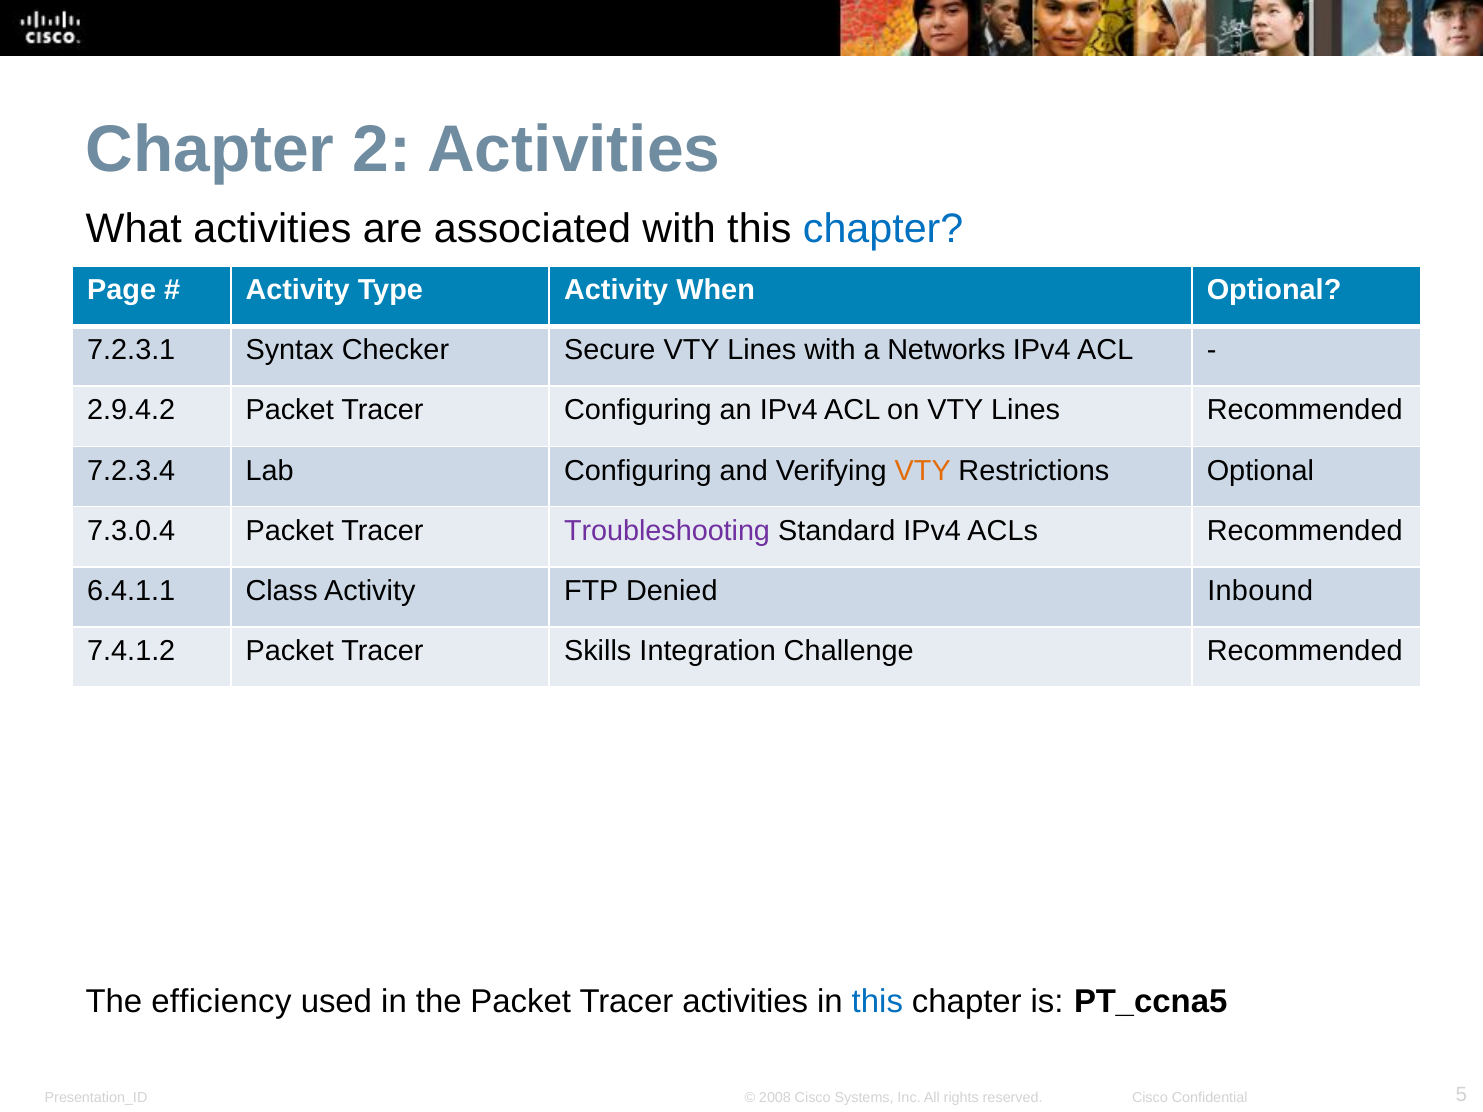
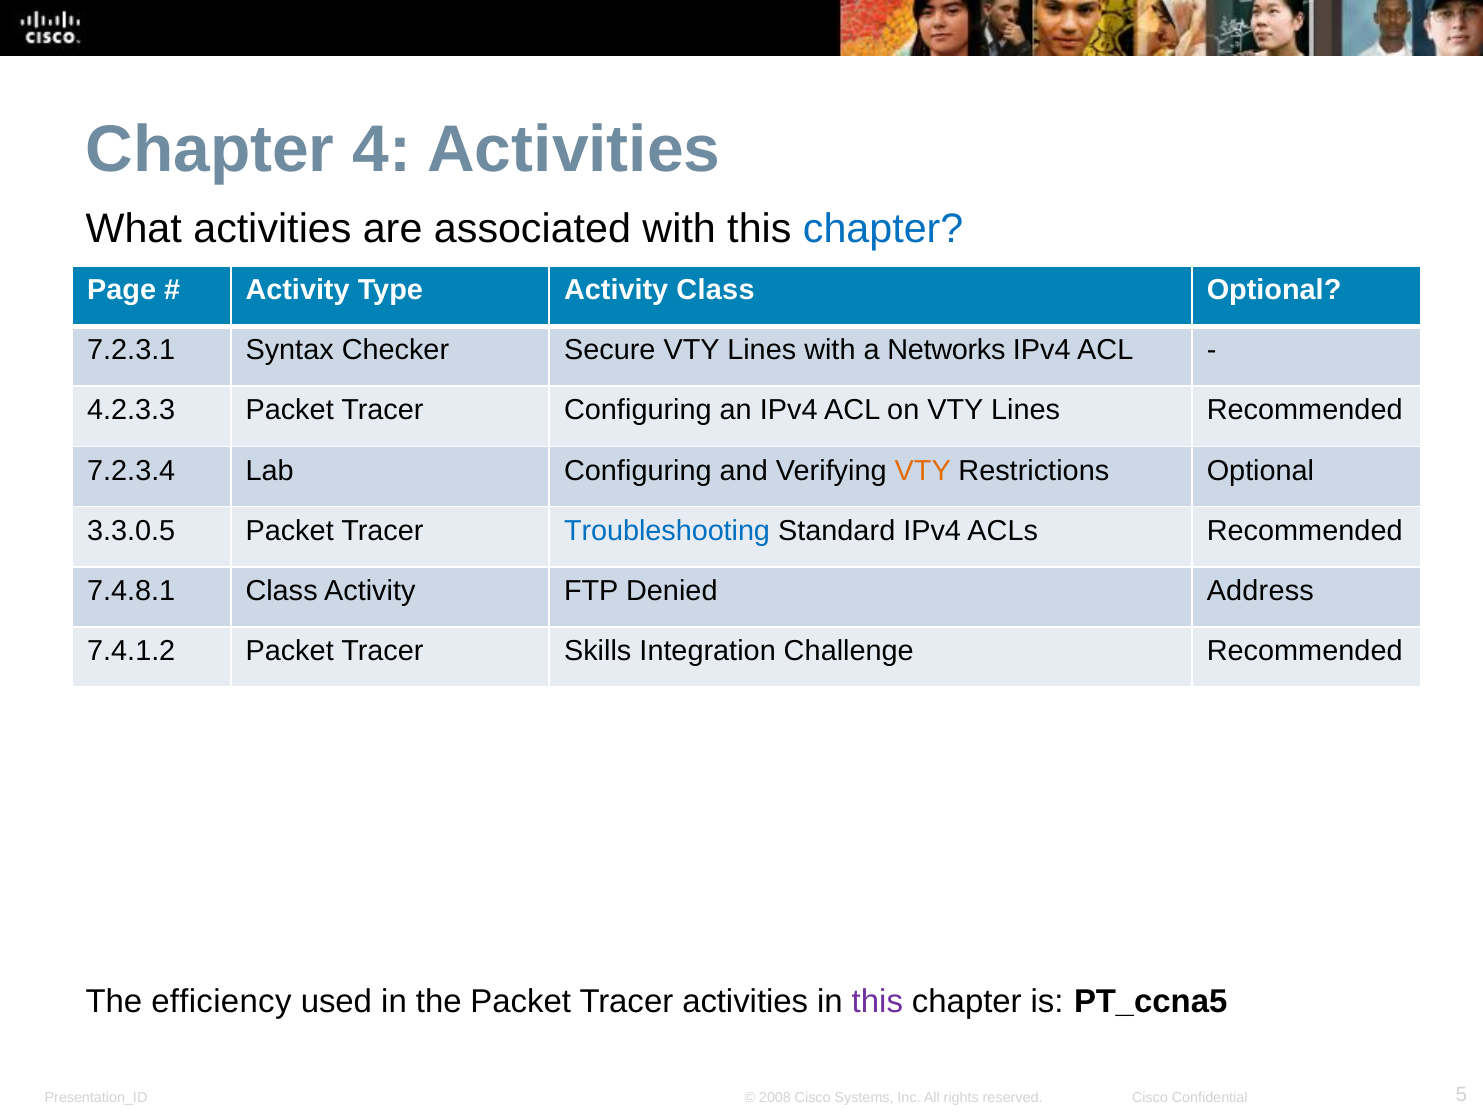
2: 2 -> 4 (382, 150)
Activity When: When -> Class (716, 290)
2.9.4.2: 2.9.4.2 -> 4.2.3.3 (131, 411)
7.3.0.4: 7.3.0.4 -> 3.3.0.5 (131, 531)
Troubleshooting colour: purple -> blue (667, 531)
6.4.1.1: 6.4.1.1 -> 7.4.8.1 (131, 591)
Inbound: Inbound -> Address (1260, 591)
this colour: blue -> purple (877, 1002)
